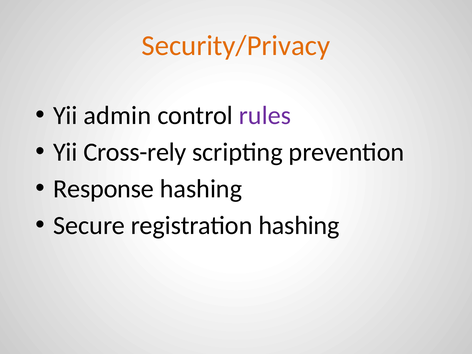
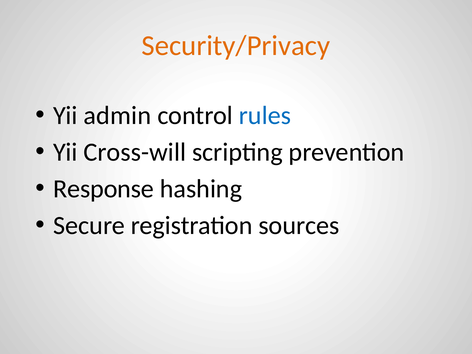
rules colour: purple -> blue (265, 116)
Cross-rely: Cross-rely -> Cross-will (135, 152)
registration hashing: hashing -> sources (299, 226)
